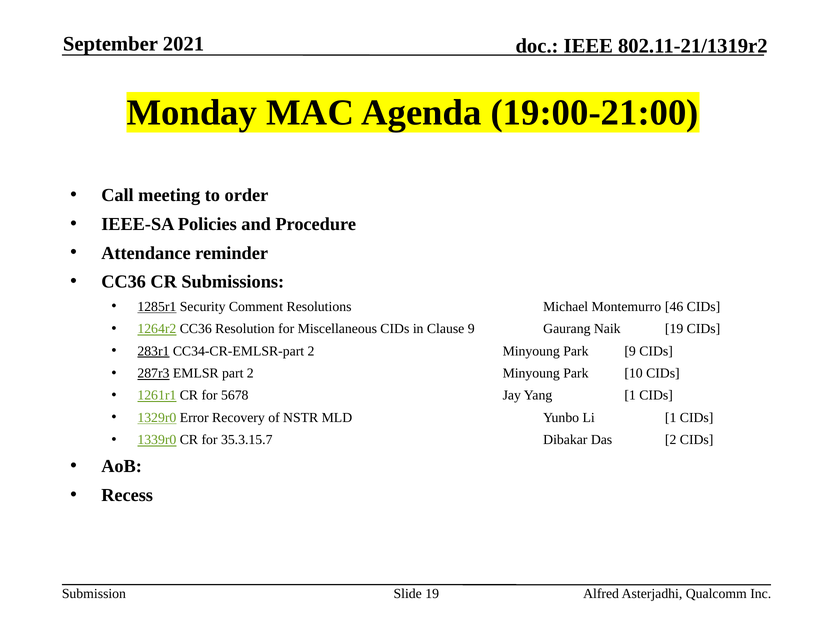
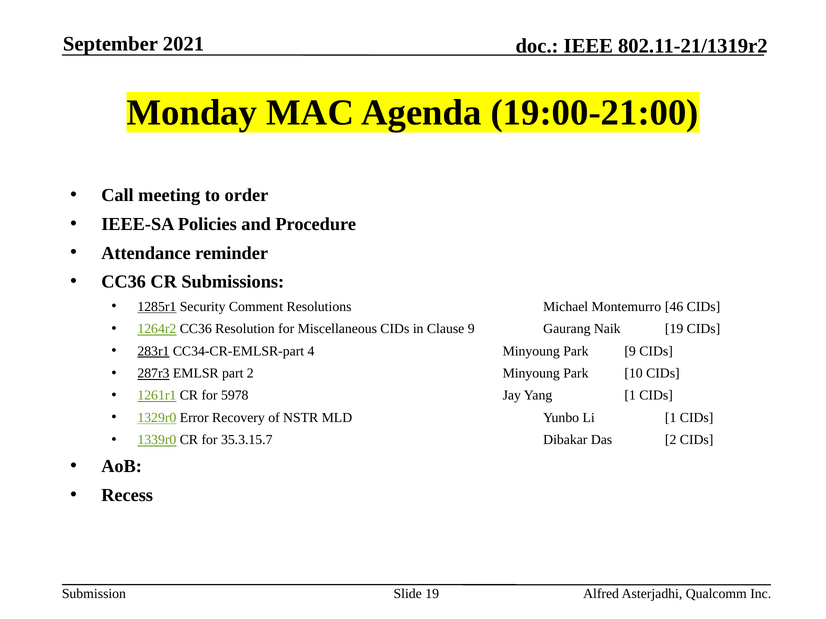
CC34-CR-EMLSR-part 2: 2 -> 4 (311, 351)
5678: 5678 -> 5978 (235, 396)
